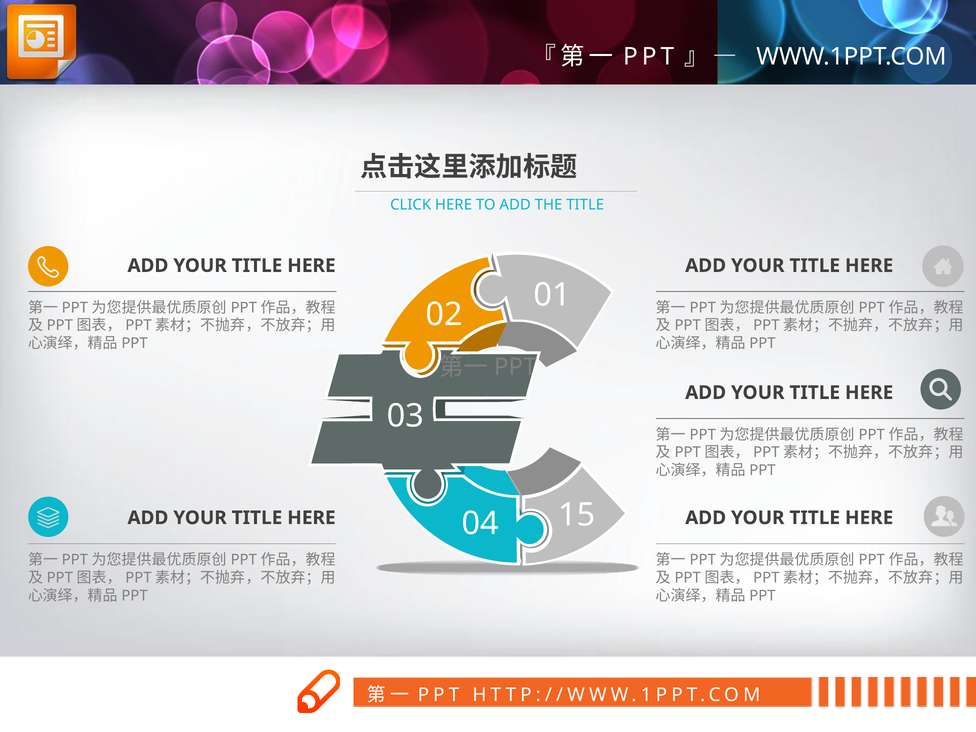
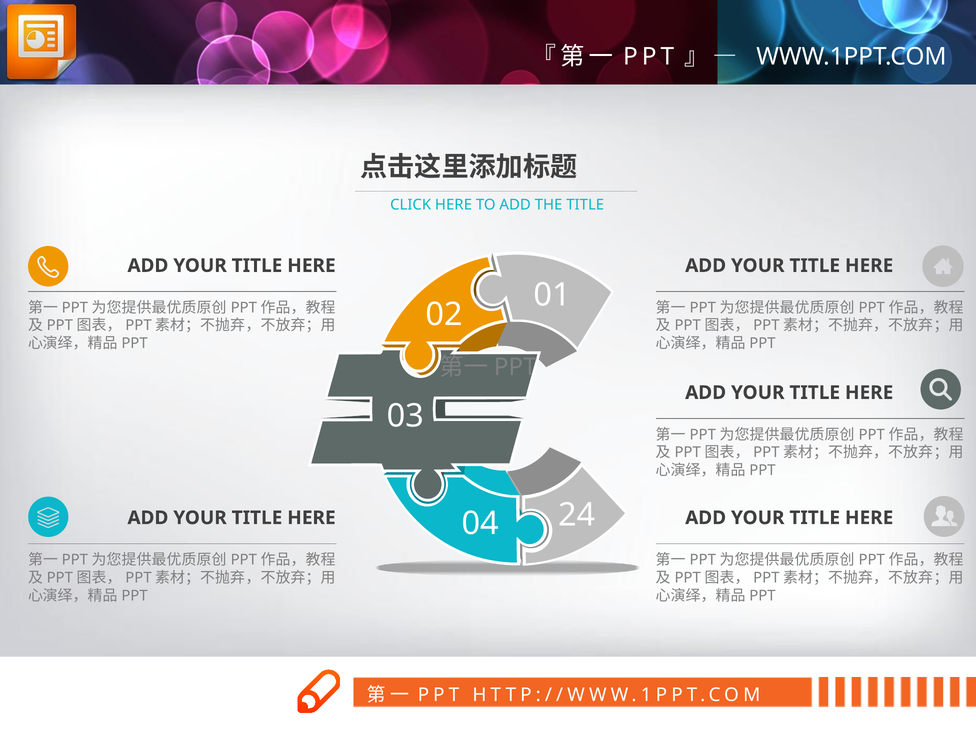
15: 15 -> 24 (577, 515)
